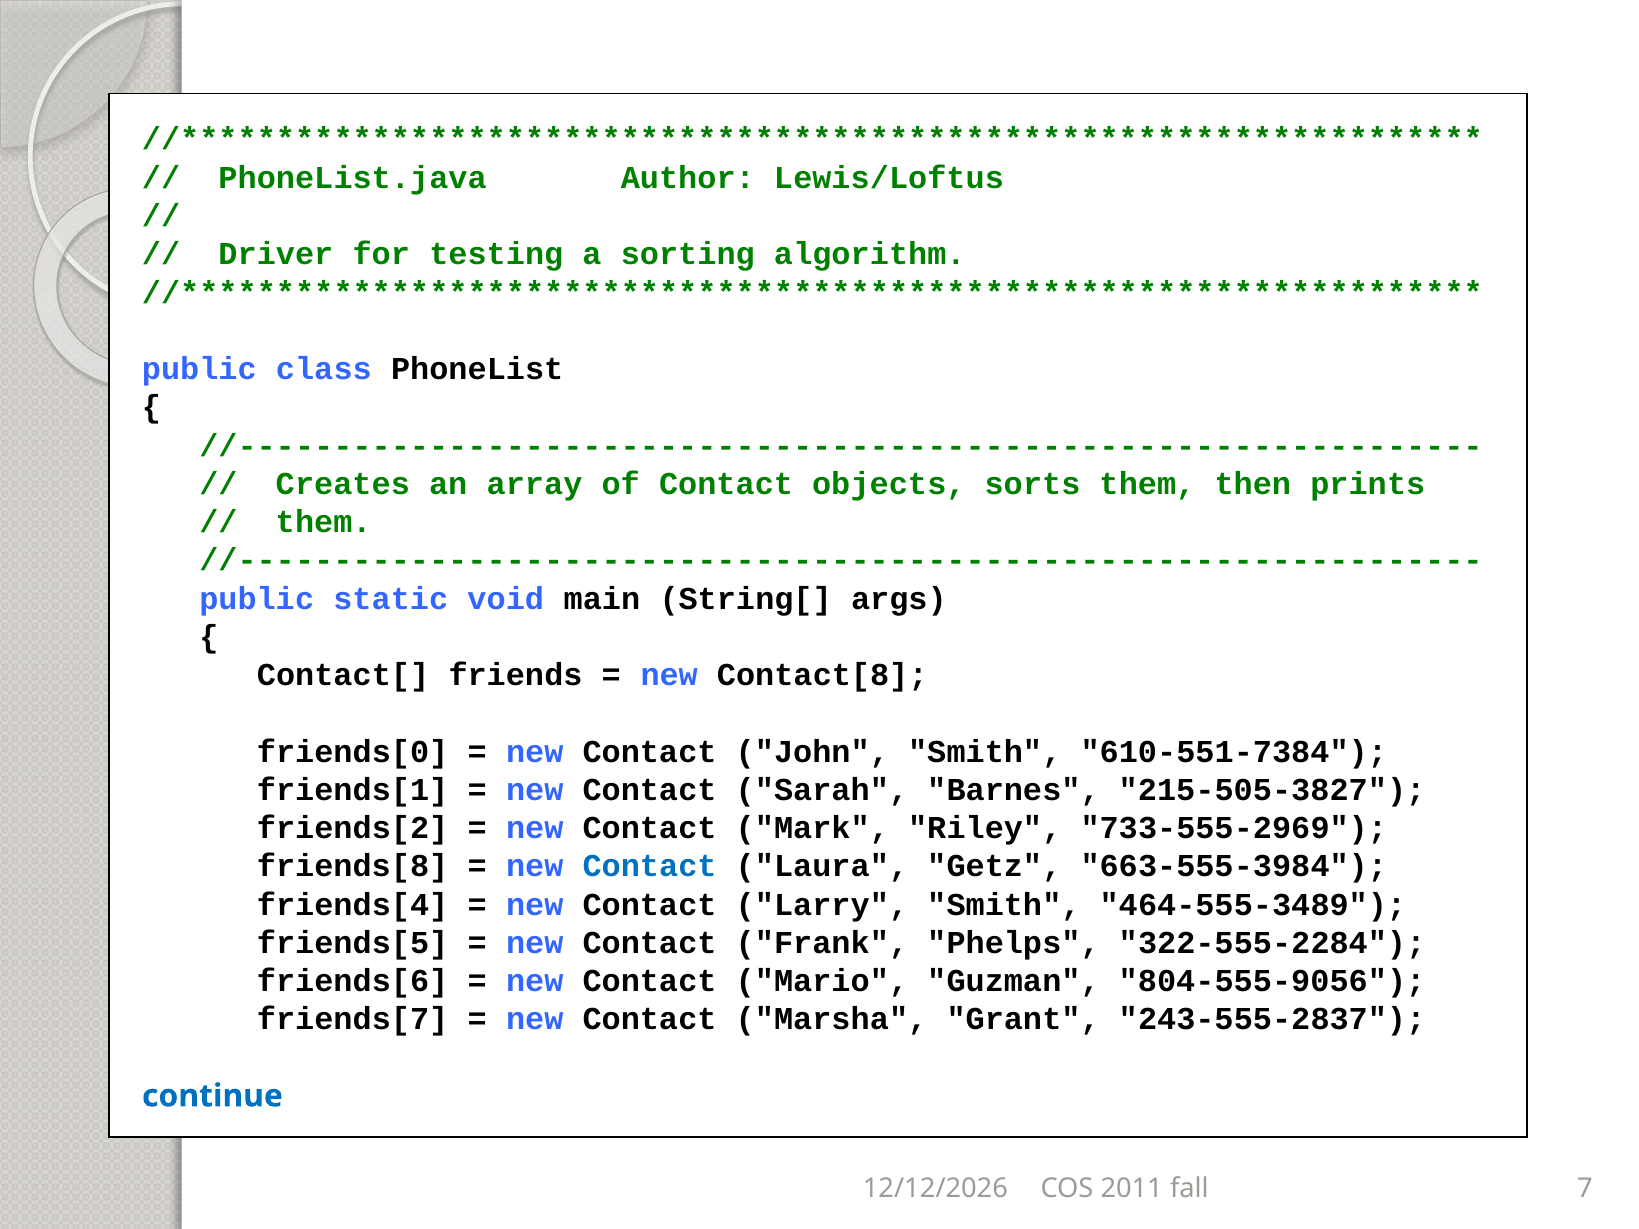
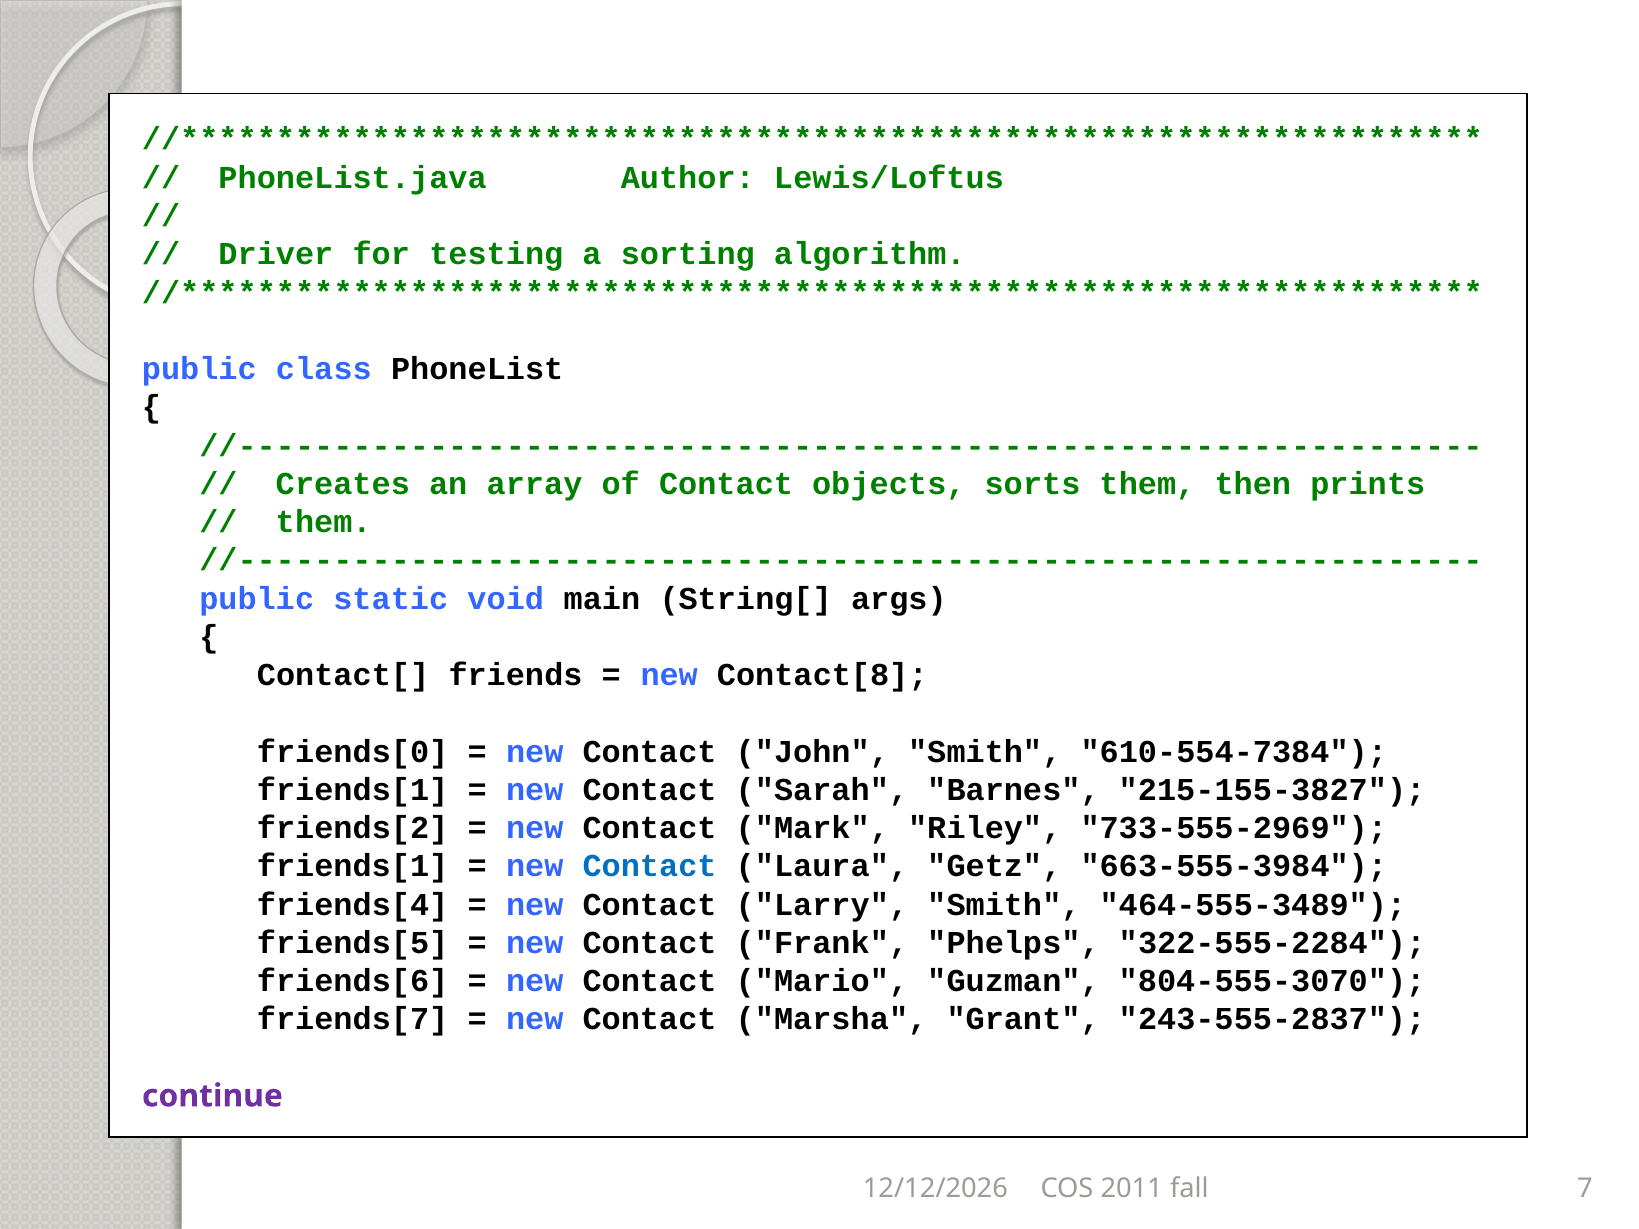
610-551-7384: 610-551-7384 -> 610-554-7384 (1234, 752)
215-505-3827: 215-505-3827 -> 215-155-3827 (1272, 790)
friends[8: friends[8 -> friends[1 (353, 867)
804-555-9056: 804-555-9056 -> 804-555-3070 (1272, 981)
continue colour: blue -> purple (212, 1096)
